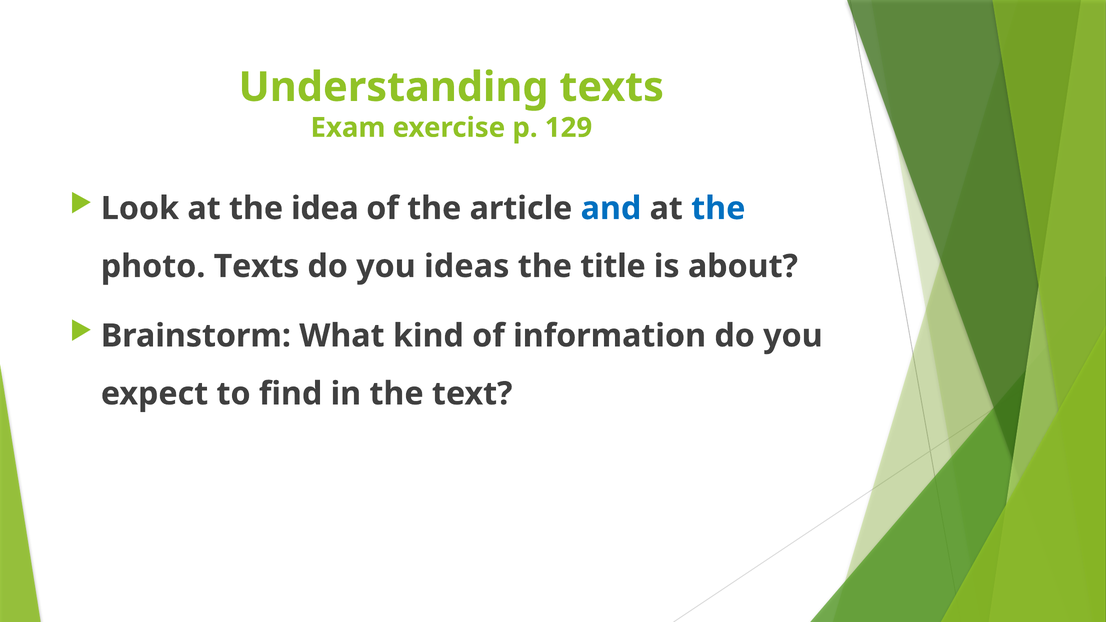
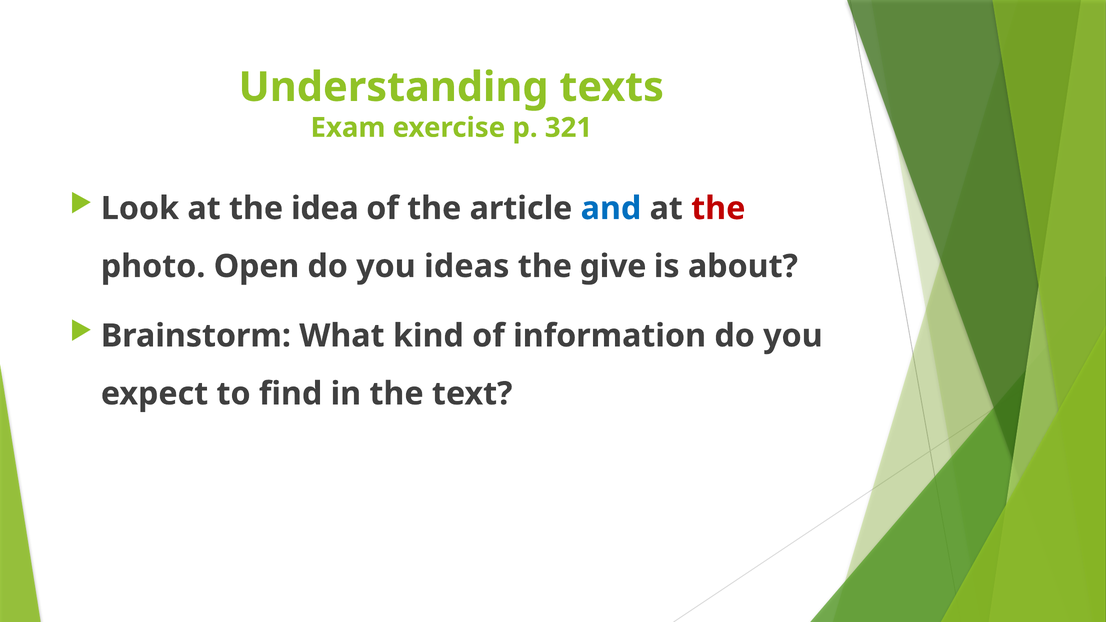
129: 129 -> 321 (569, 128)
the colour: blue -> red (718, 208)
photo Texts: Texts -> Open (256, 266)
title: title -> give (613, 266)
